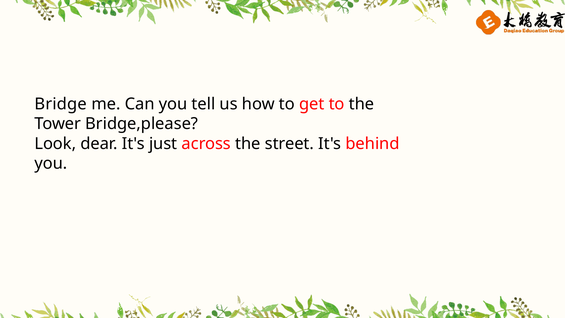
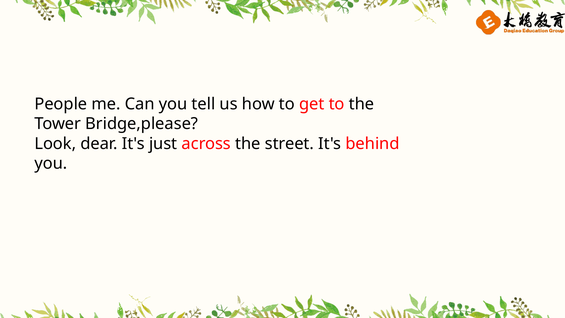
Bridge: Bridge -> People (61, 104)
